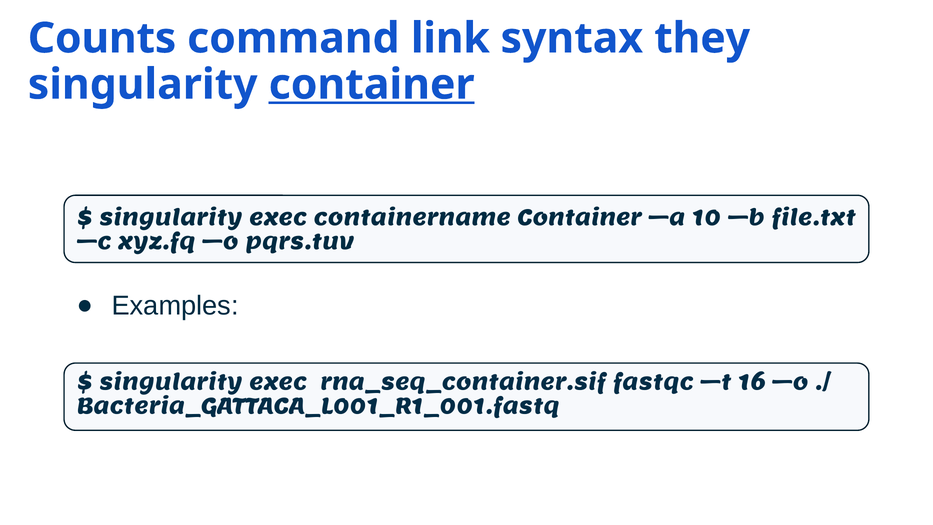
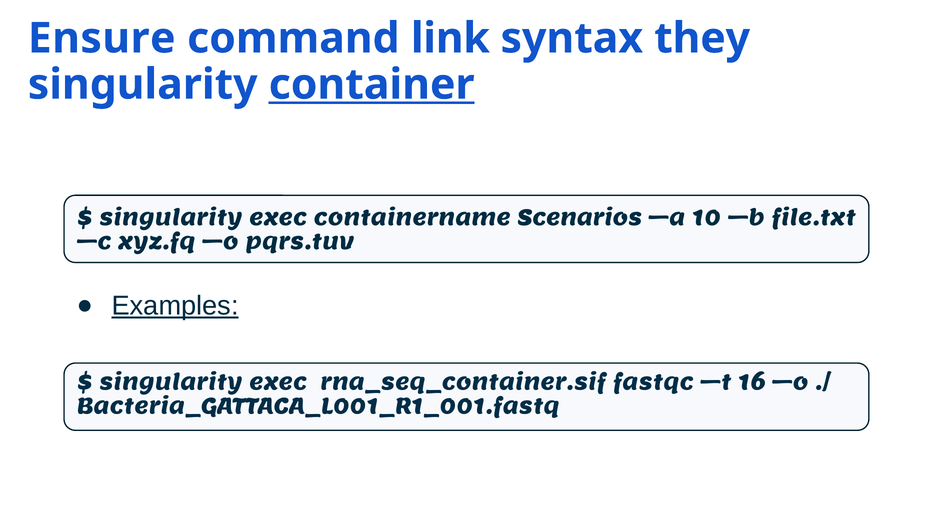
Counts: Counts -> Ensure (102, 38)
containername Container: Container -> Scenarios (580, 218)
Examples underline: none -> present (175, 306)
